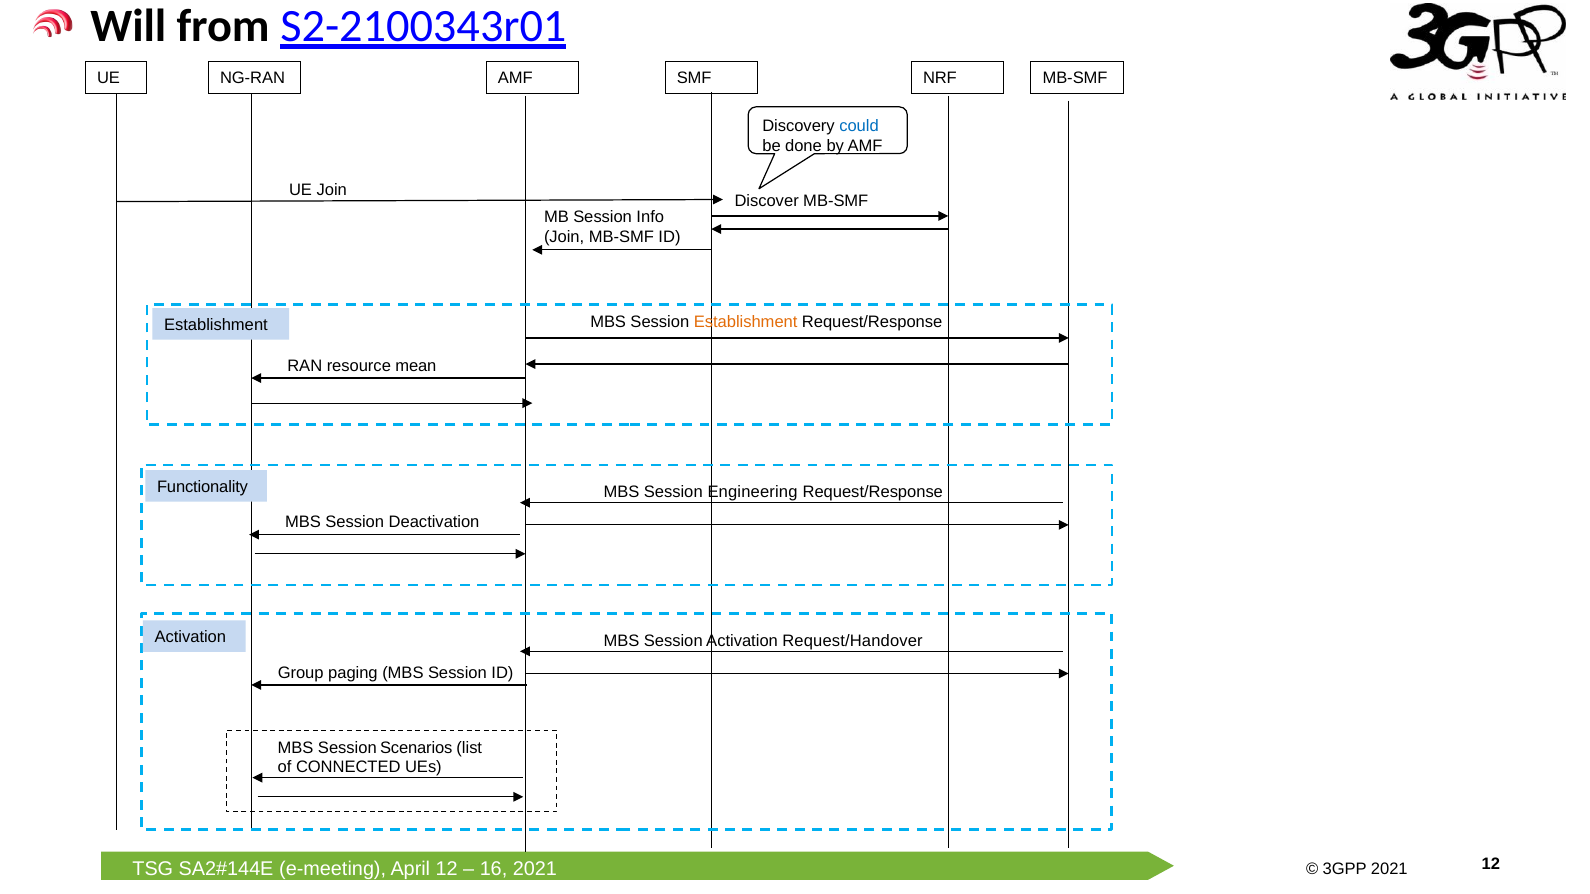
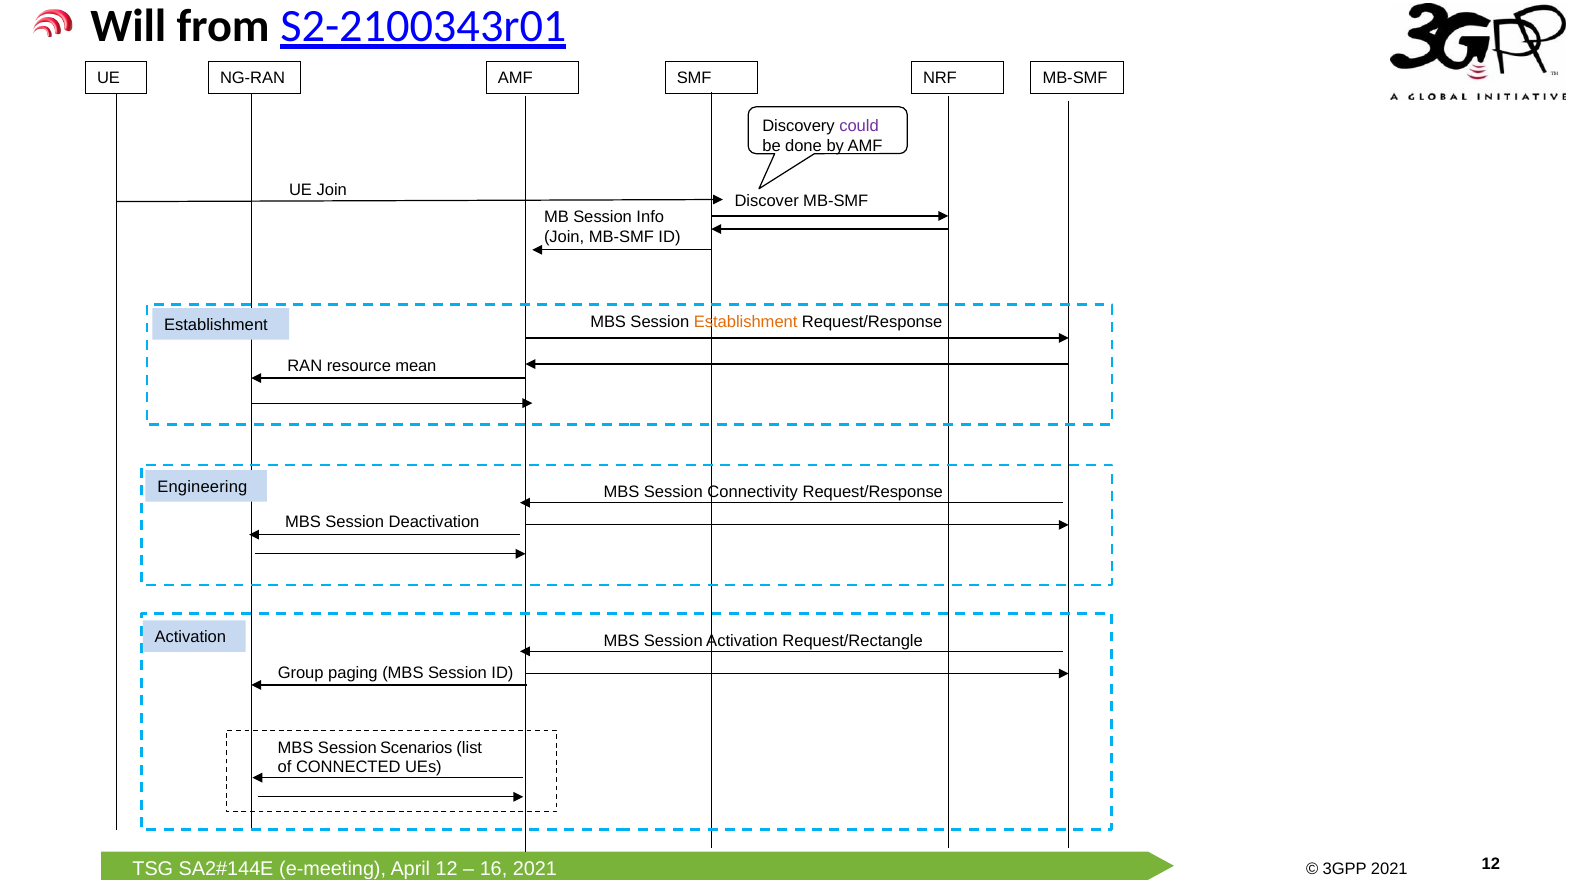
could colour: blue -> purple (859, 126)
Functionality: Functionality -> Engineering (202, 487)
Engineering: Engineering -> Connectivity (753, 492)
Request/Handover: Request/Handover -> Request/Rectangle (853, 641)
